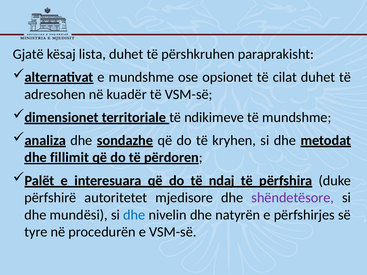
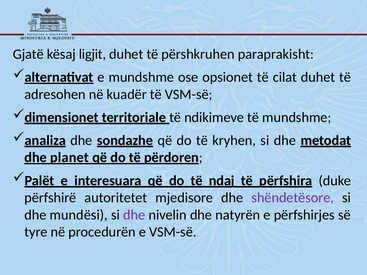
lista: lista -> ligjit (92, 54)
fillimit: fillimit -> planet (70, 158)
dhe colour: blue -> purple (134, 215)
